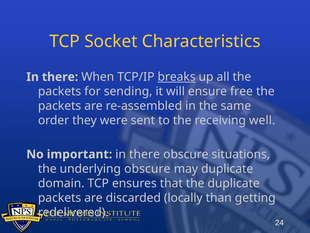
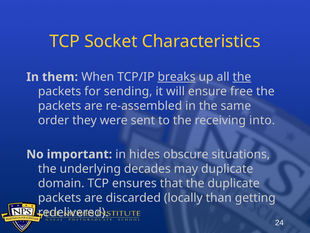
there: there -> them (60, 77)
the underline: none -> present (242, 77)
well: well -> into (262, 120)
there: there -> hides (145, 154)
underlying obscure: obscure -> decades (147, 168)
